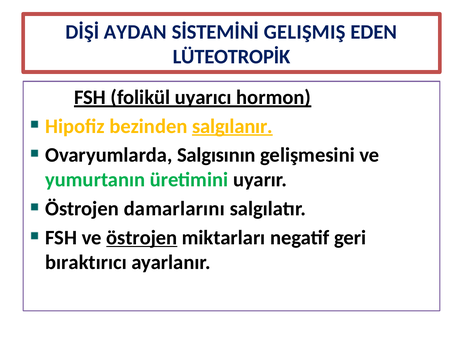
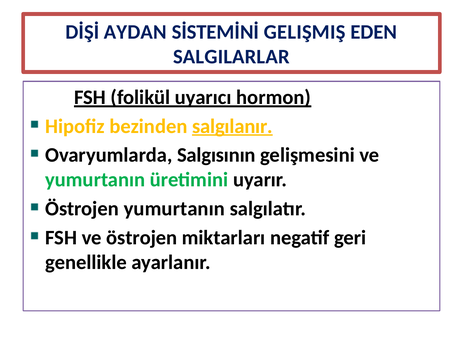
LÜTEOTROPİK: LÜTEOTROPİK -> SALGILARLAR (231, 57)
Östrojen damarlarını: damarlarını -> yumurtanın (174, 208)
östrojen underline: present -> none (142, 237)
bıraktırıcı: bıraktırıcı -> genellikle (86, 262)
